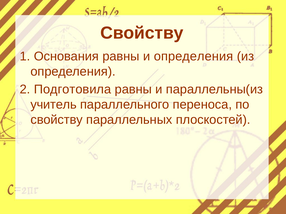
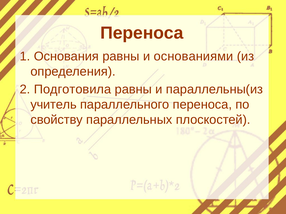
Свойству: Свойству -> Переноса (142, 33)
и определения: определения -> основаниями (193, 56)
